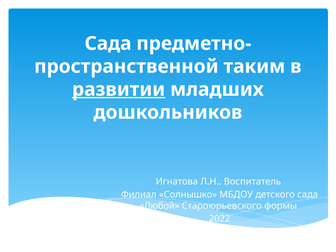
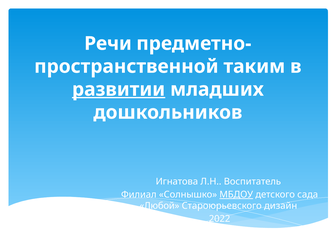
Сада: Сада -> Речи (108, 44)
МБДОУ underline: none -> present (236, 195)
формы: формы -> дизайн (281, 206)
